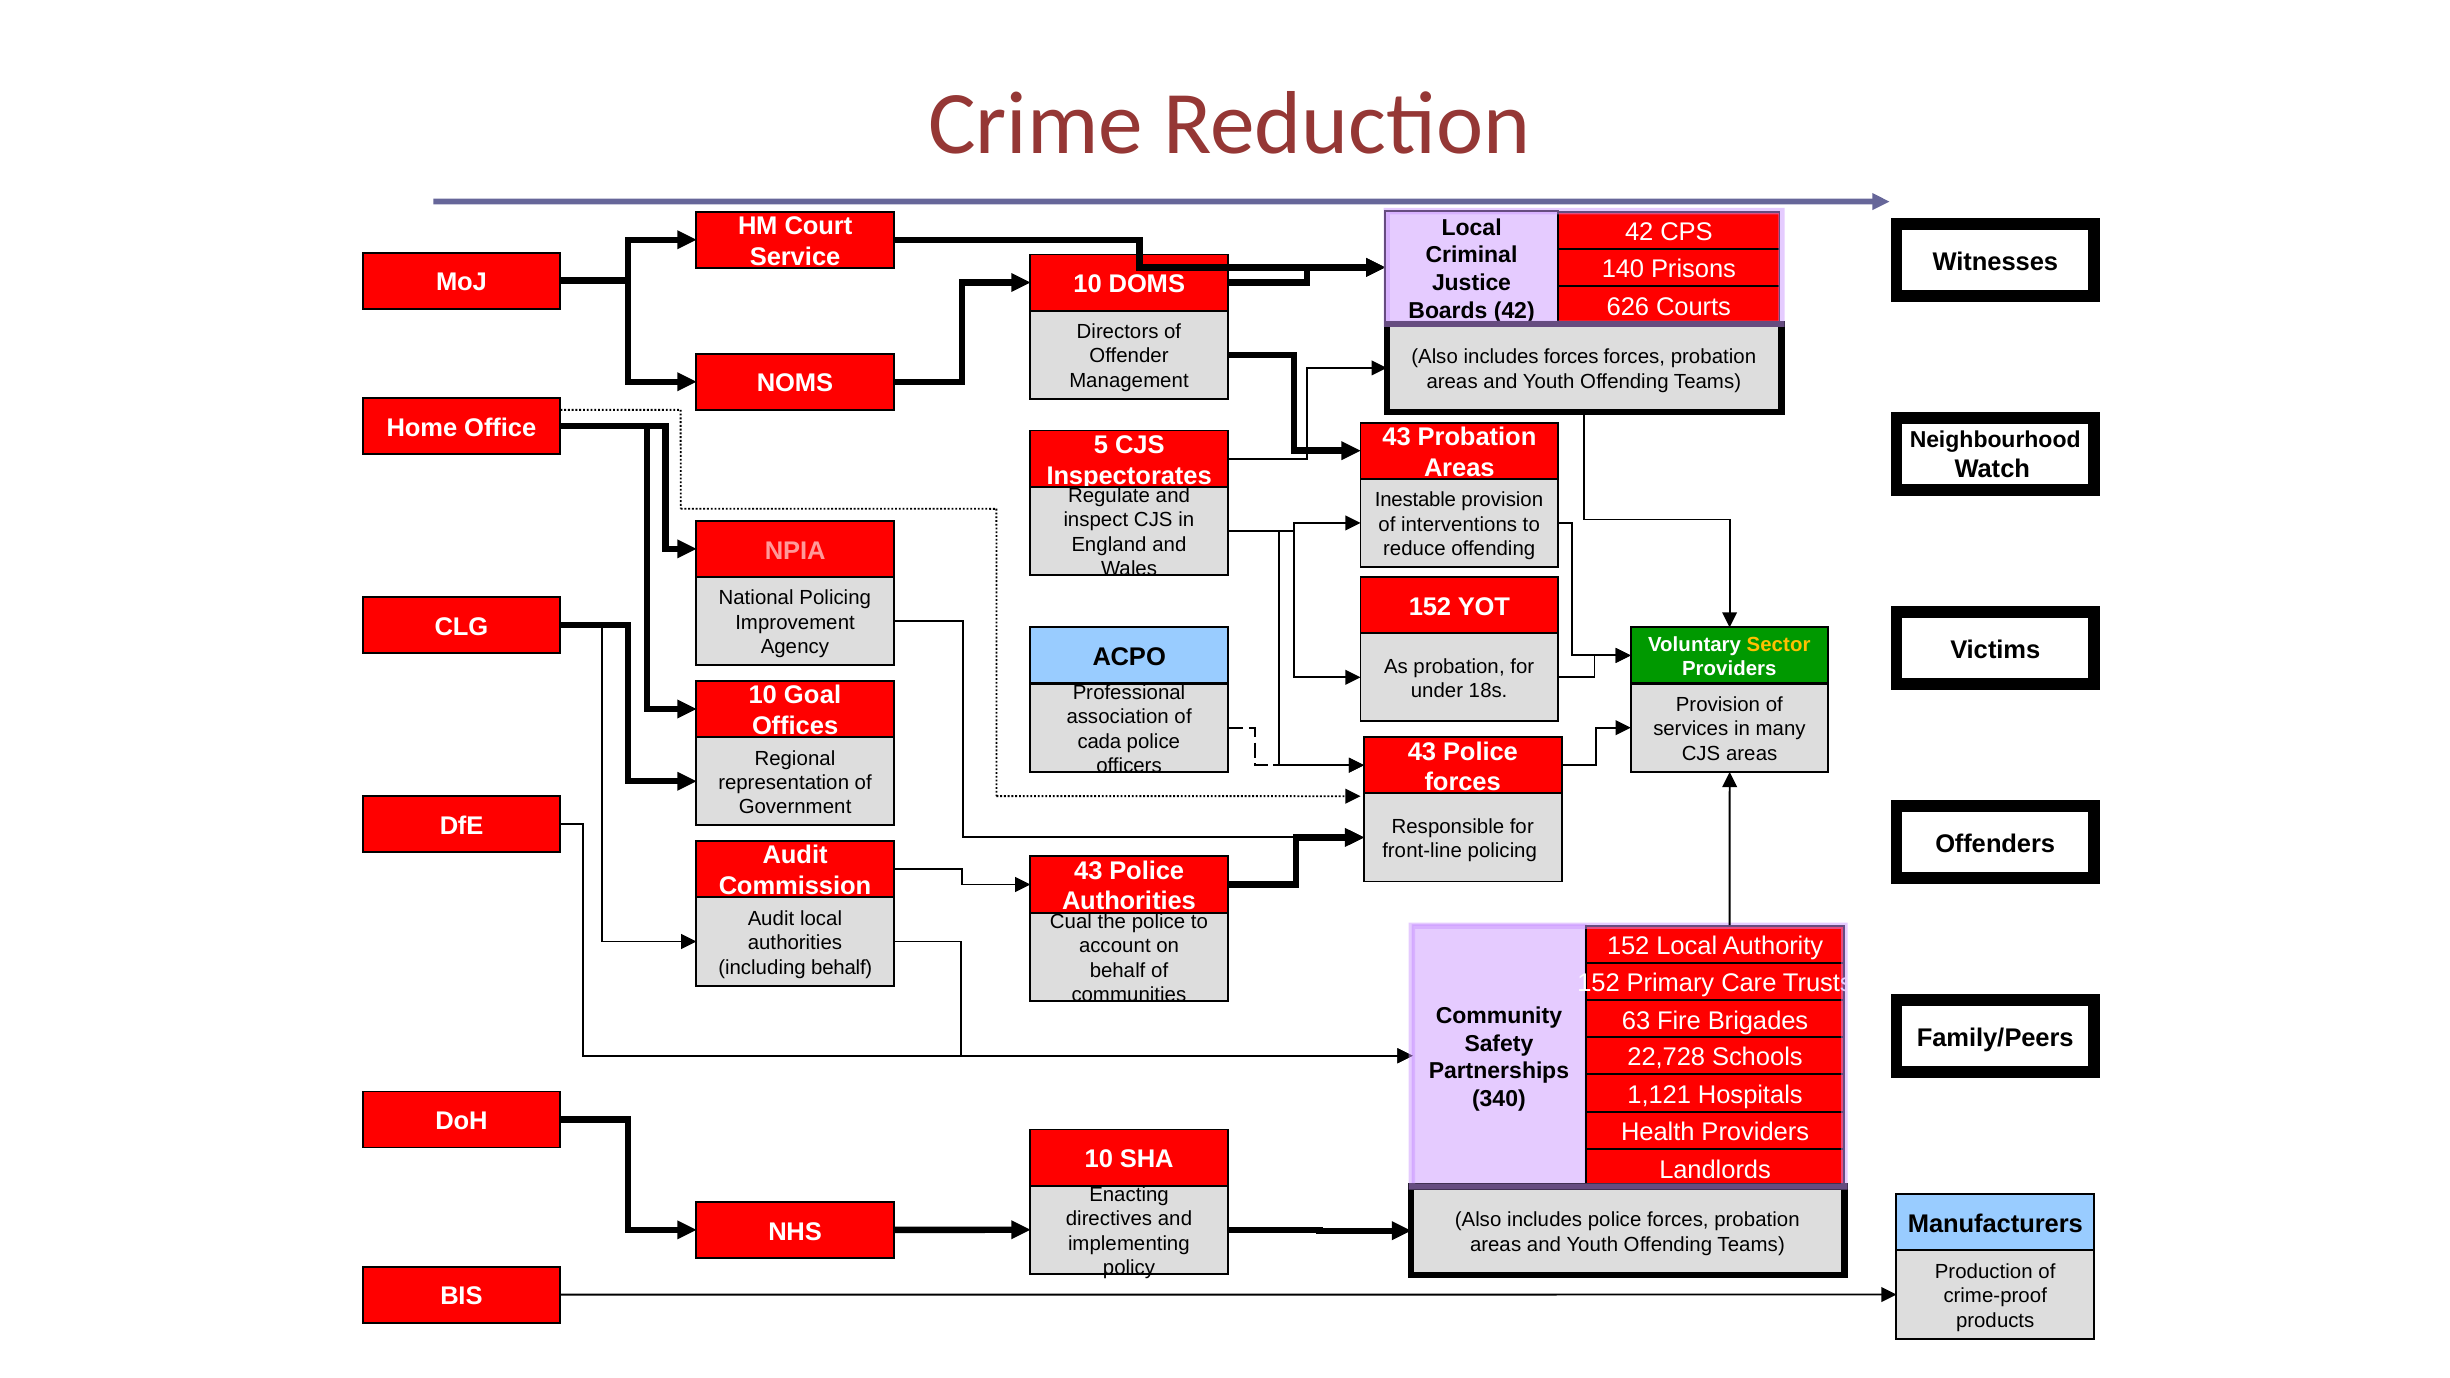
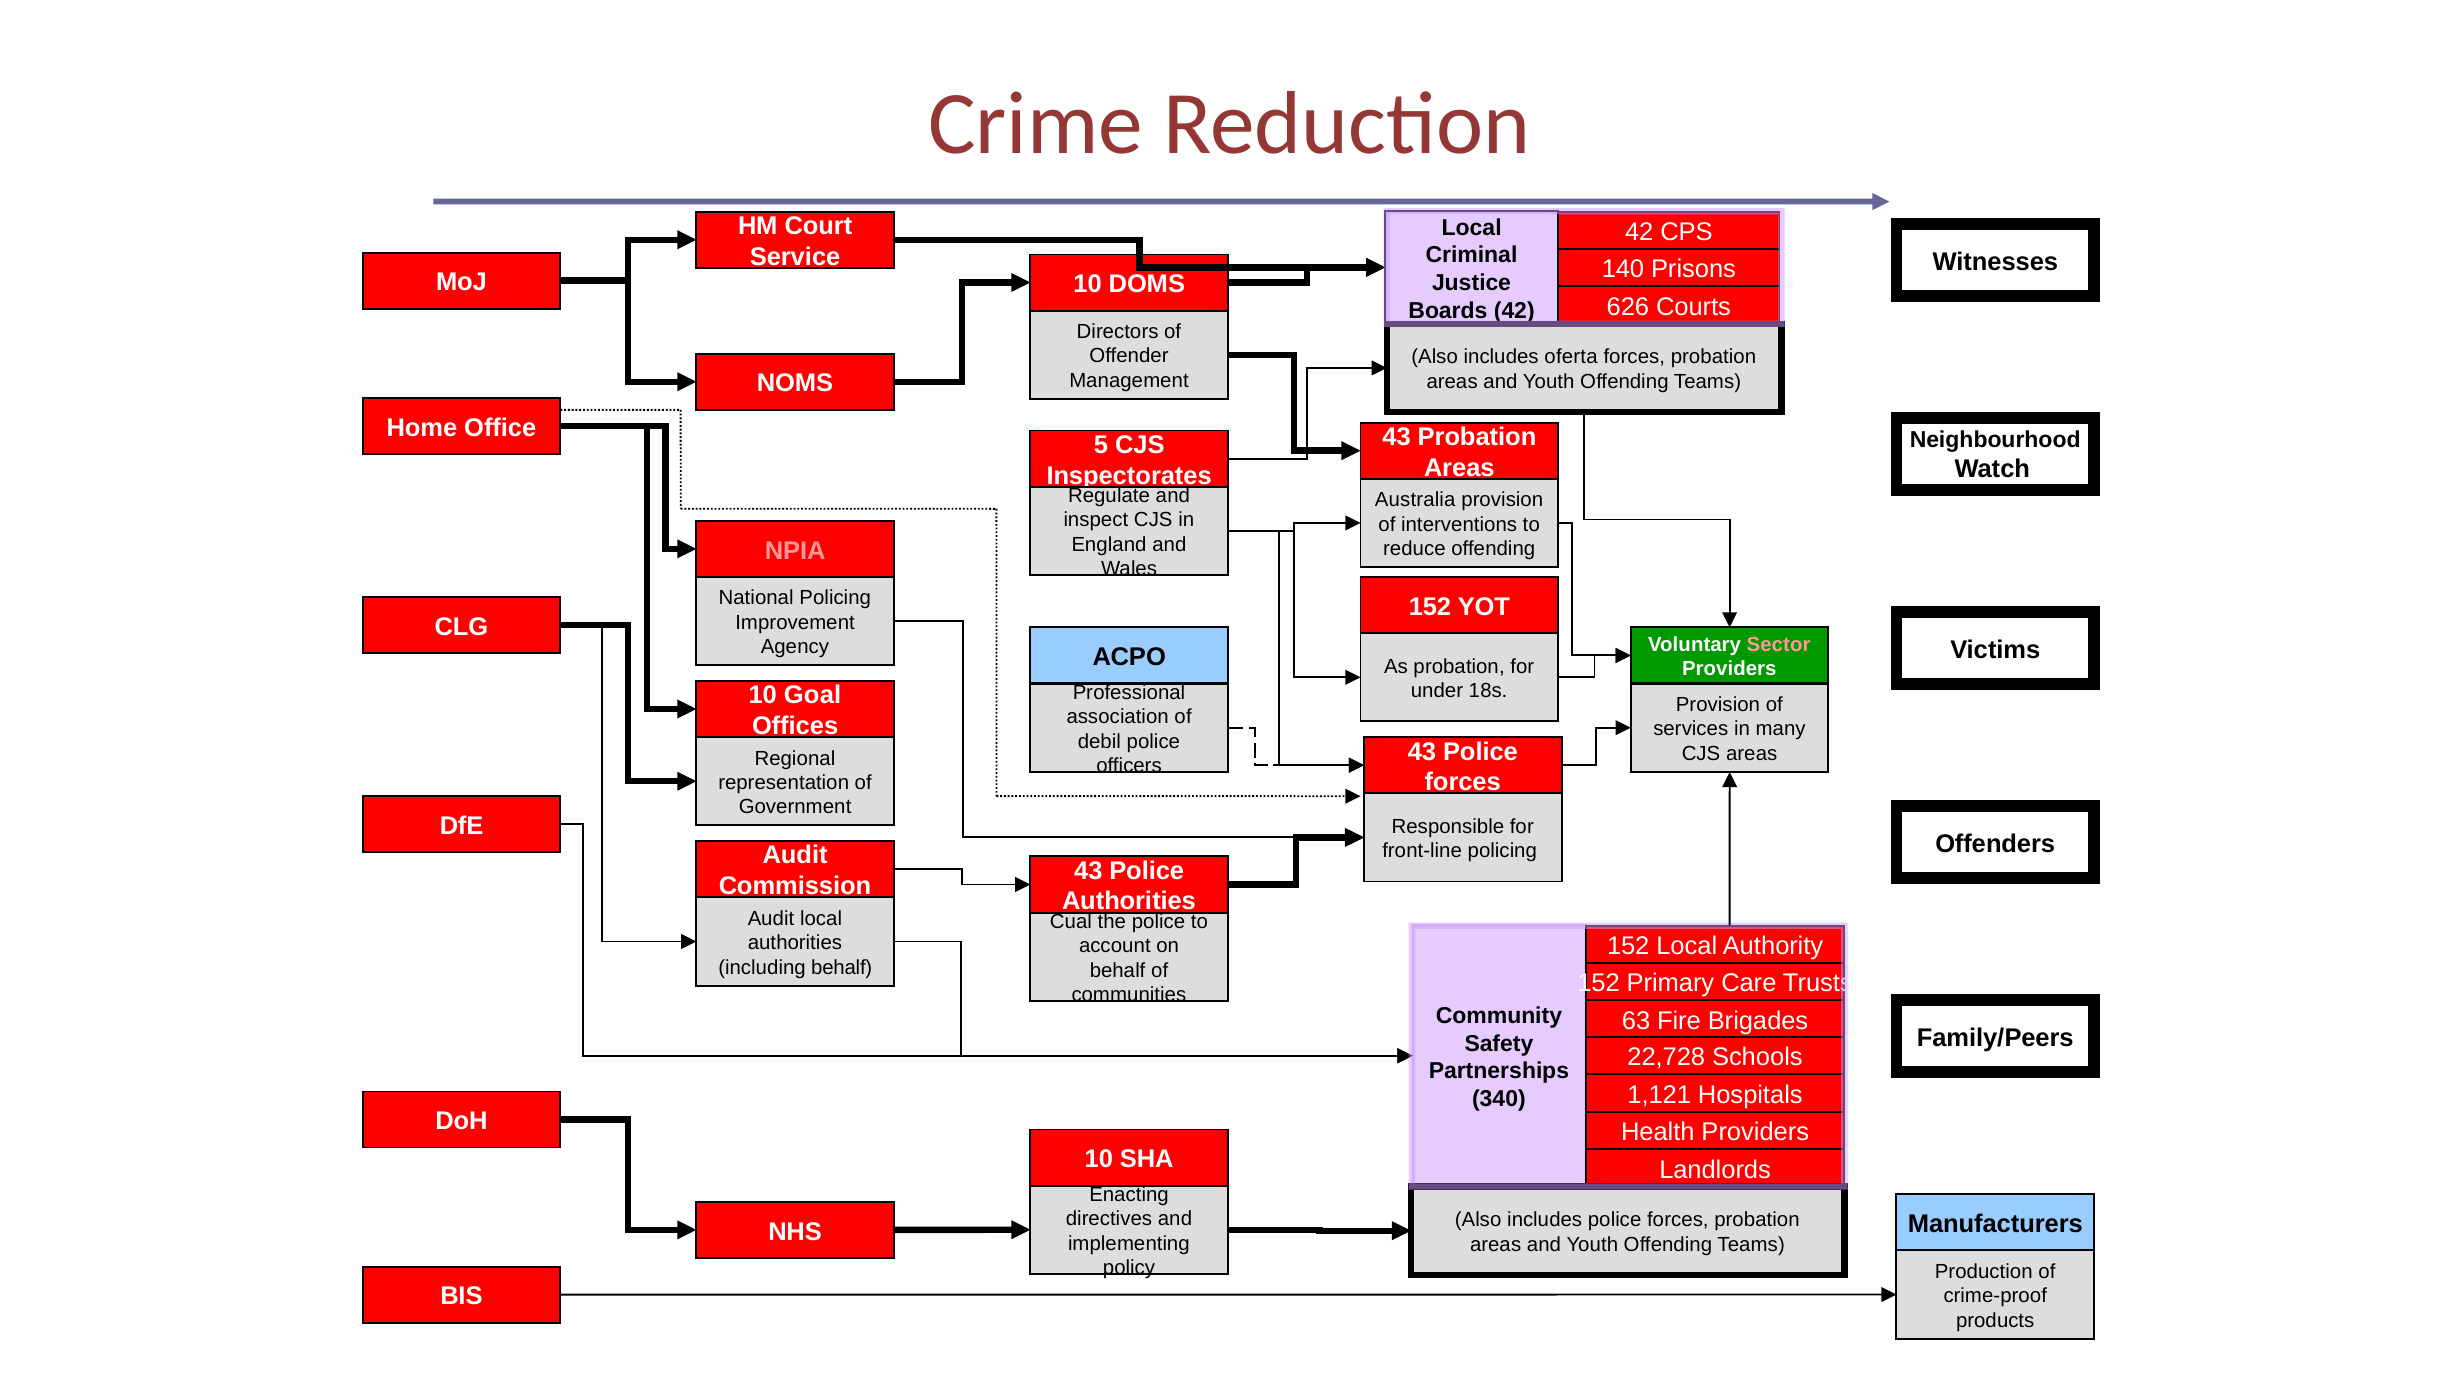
includes forces: forces -> oferta (1571, 357)
Inestable: Inestable -> Australia (1415, 500)
Sector colour: yellow -> pink (1779, 645)
cada: cada -> debil (1099, 741)
